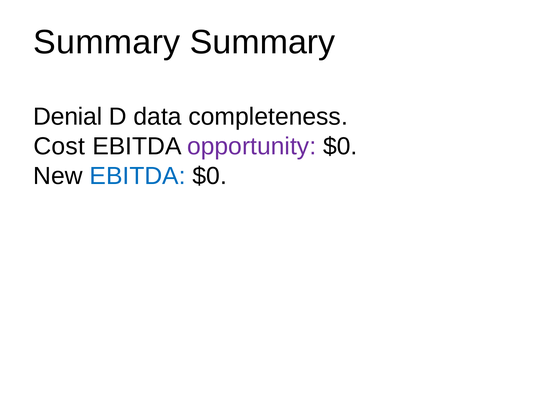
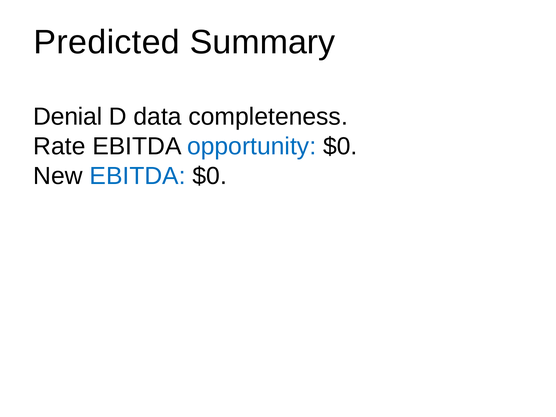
Summary: Summary -> Predicted (107, 42)
Cost: Cost -> Rate (59, 146)
opportunity colour: purple -> blue (252, 146)
